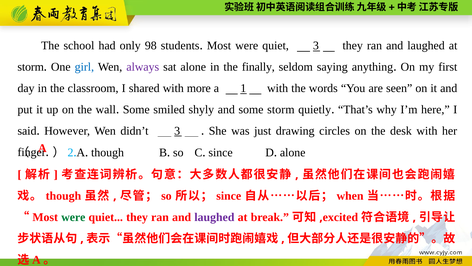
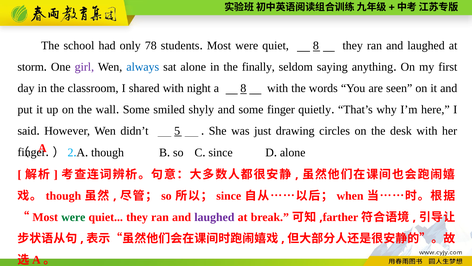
98: 98 -> 78 (151, 46)
quiet 3: 3 -> 8 (316, 46)
girl colour: blue -> purple (84, 67)
always colour: purple -> blue (143, 67)
more: more -> night (199, 88)
a 1: 1 -> 8 (243, 88)
some storm: storm -> finger (281, 109)
didn’t 3: 3 -> 5 (177, 131)
excited: excited -> farther (340, 217)
